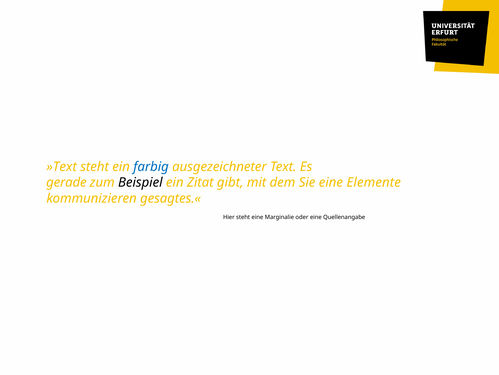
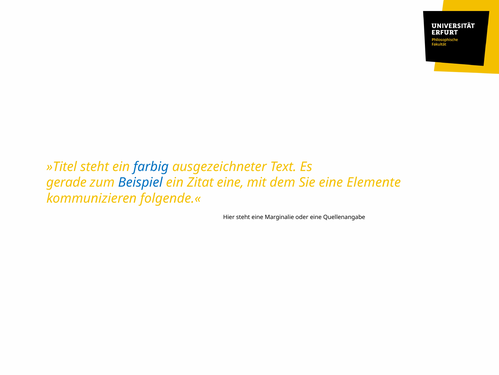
»Text: »Text -> »Titel (62, 166)
Beispiel colour: black -> blue (140, 182)
Zitat gibt: gibt -> eine (230, 182)
gesagtes.«: gesagtes.« -> folgende.« (170, 198)
